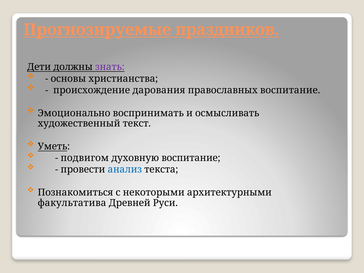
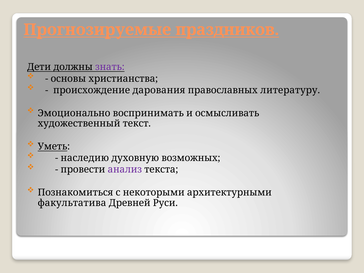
православных воспитание: воспитание -> литературу (290, 90)
подвигом: подвигом -> наследию (85, 158)
духовную воспитание: воспитание -> возможных (191, 158)
анализ colour: blue -> purple (125, 170)
